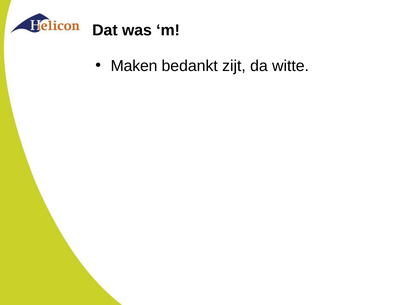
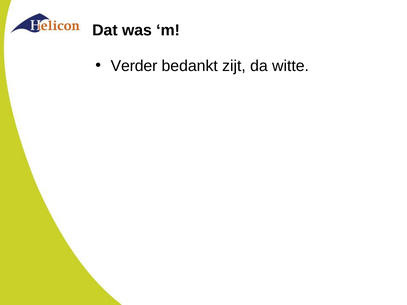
Maken: Maken -> Verder (134, 66)
